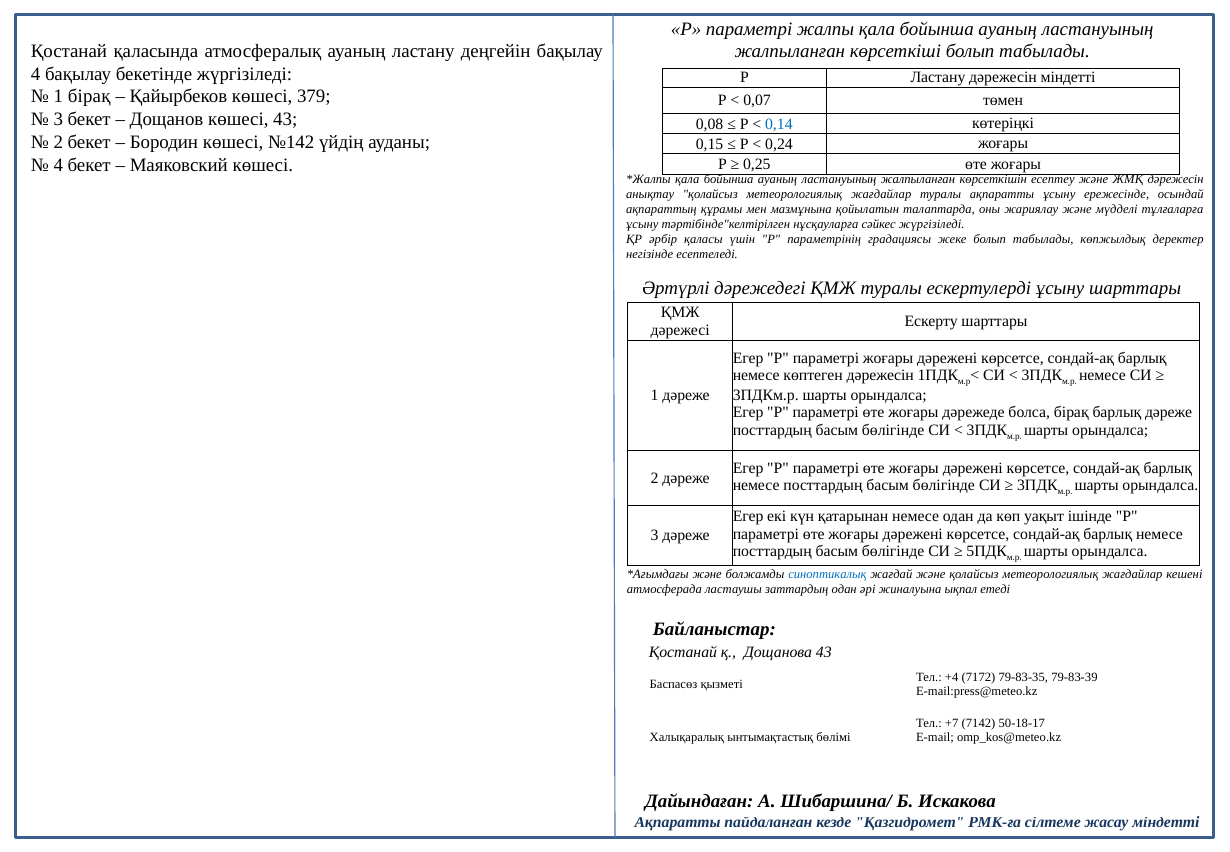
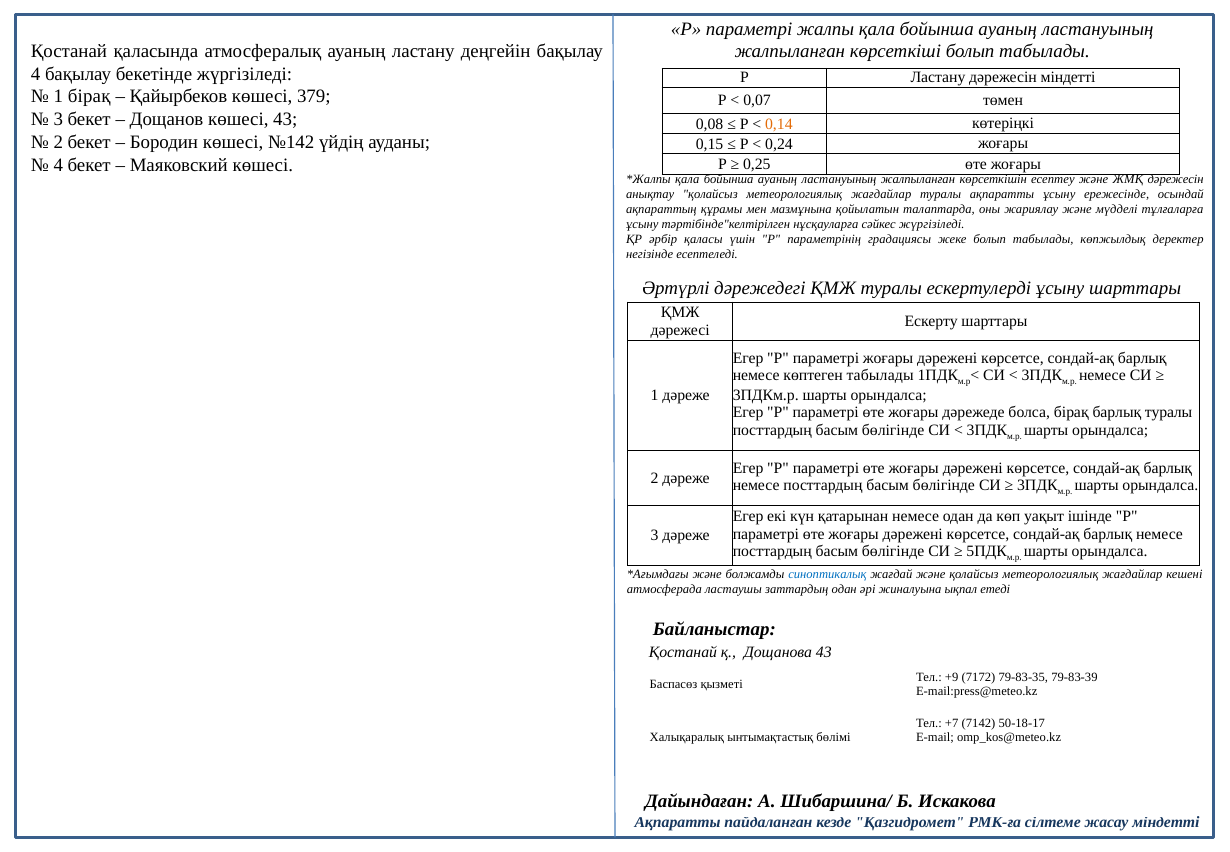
0,14 colour: blue -> orange (779, 124)
көптеген дәрежесін: дәрежесін -> табылады (880, 375)
барлық дәреже: дәреже -> туралы (1169, 412)
+4: +4 -> +9 (952, 677)
